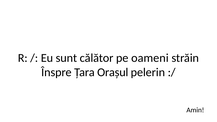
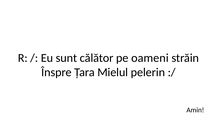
Orașul: Orașul -> Mielul (113, 72)
